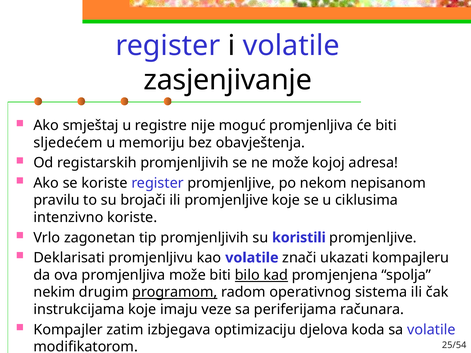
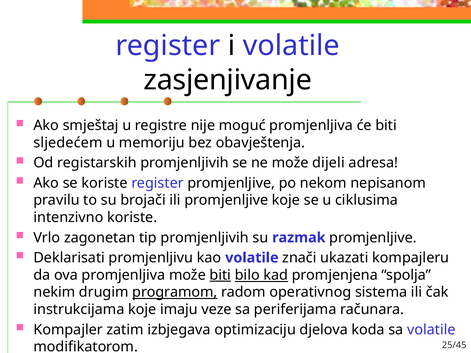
kojoj: kojoj -> dijeli (329, 163)
koristili: koristili -> razmak (299, 238)
biti underline: none -> present (220, 275)
25/54: 25/54 -> 25/45 (454, 345)
